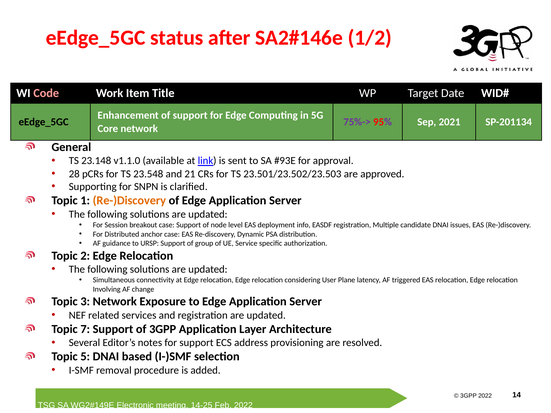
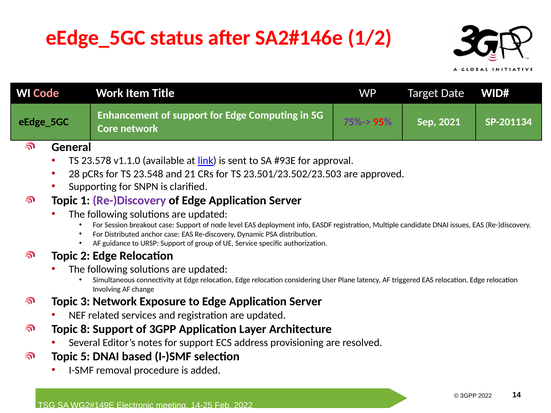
23.148: 23.148 -> 23.578 (96, 161)
Re-)Discovery colour: orange -> purple (129, 201)
7: 7 -> 8 (85, 329)
